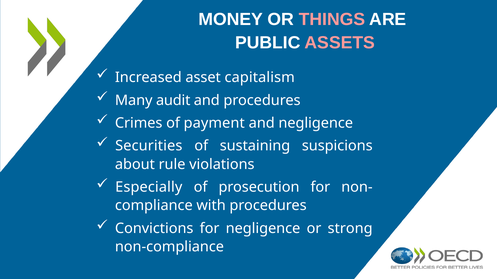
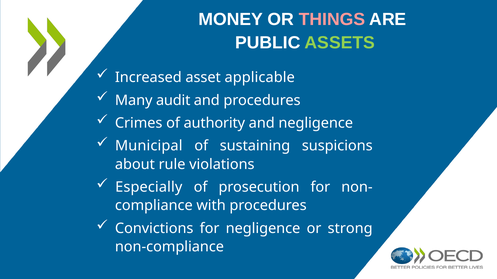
ASSETS colour: pink -> light green (340, 43)
capitalism: capitalism -> applicable (260, 78)
payment: payment -> authority (214, 123)
Securities: Securities -> Municipal (149, 146)
